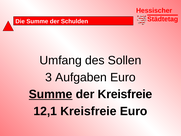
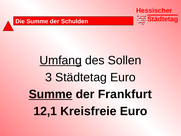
Umfang underline: none -> present (61, 60)
3 Aufgaben: Aufgaben -> Städtetag (81, 77)
der Kreisfreie: Kreisfreie -> Frankfurt (125, 94)
